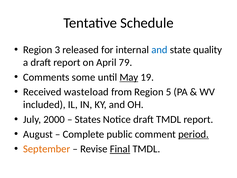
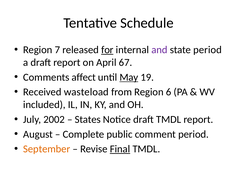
3: 3 -> 7 (57, 50)
for underline: none -> present (107, 50)
and colour: blue -> purple (159, 50)
state quality: quality -> period (208, 50)
79: 79 -> 67 (125, 62)
some: some -> affect (84, 77)
5: 5 -> 6 (169, 92)
2000: 2000 -> 2002 (54, 119)
period underline: present -> none (194, 134)
